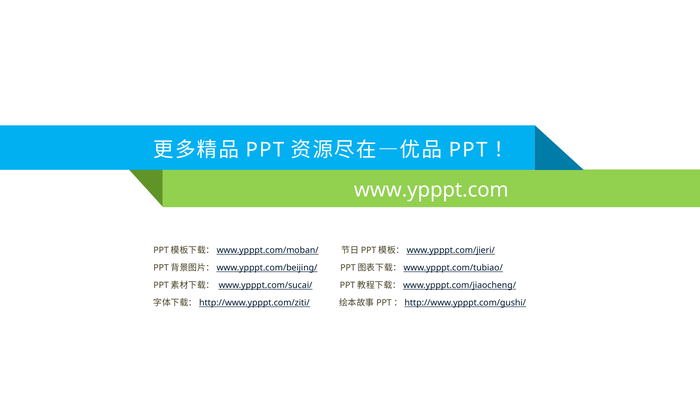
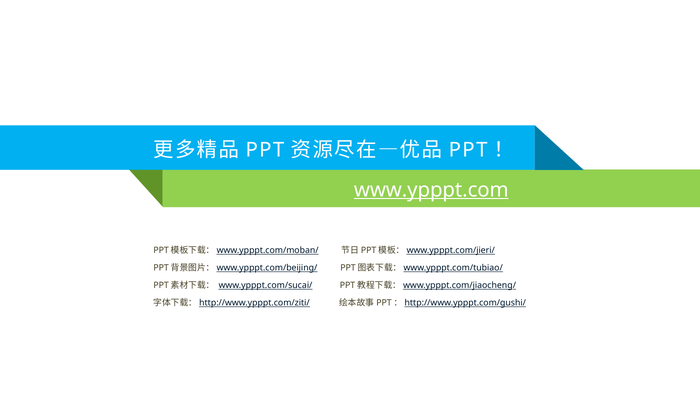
www.ypppt.com underline: none -> present (431, 190)
